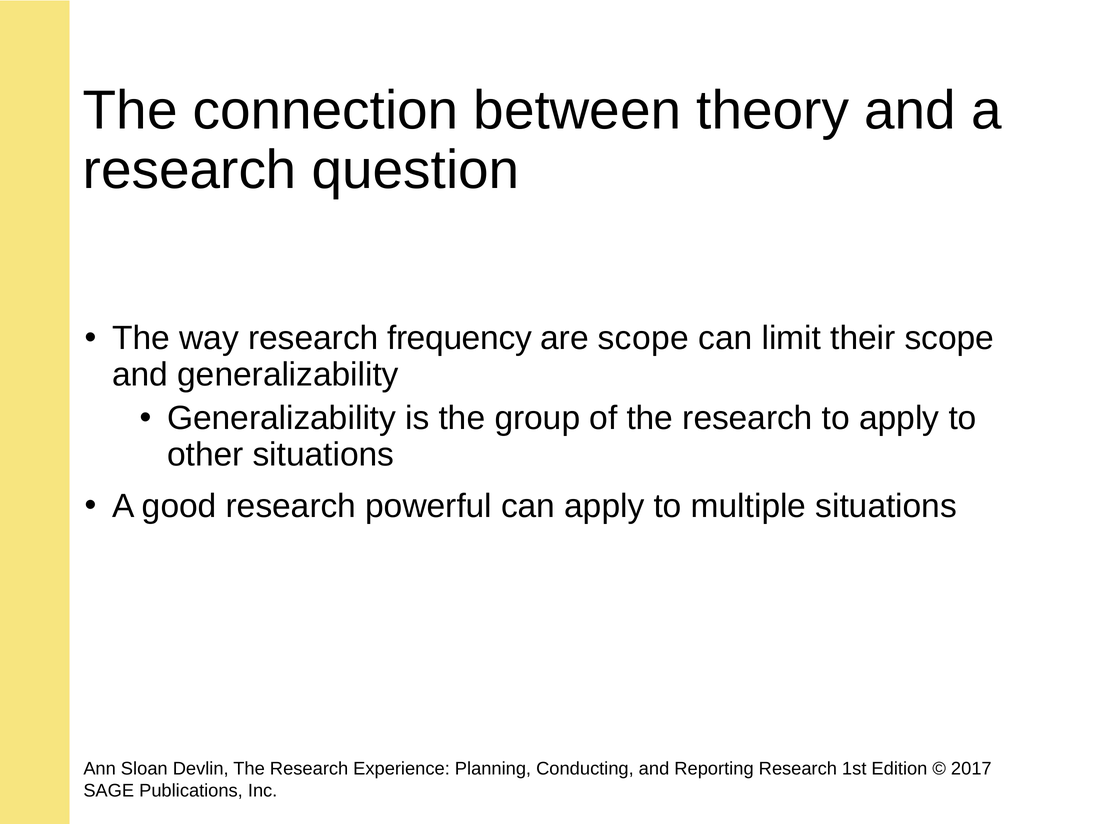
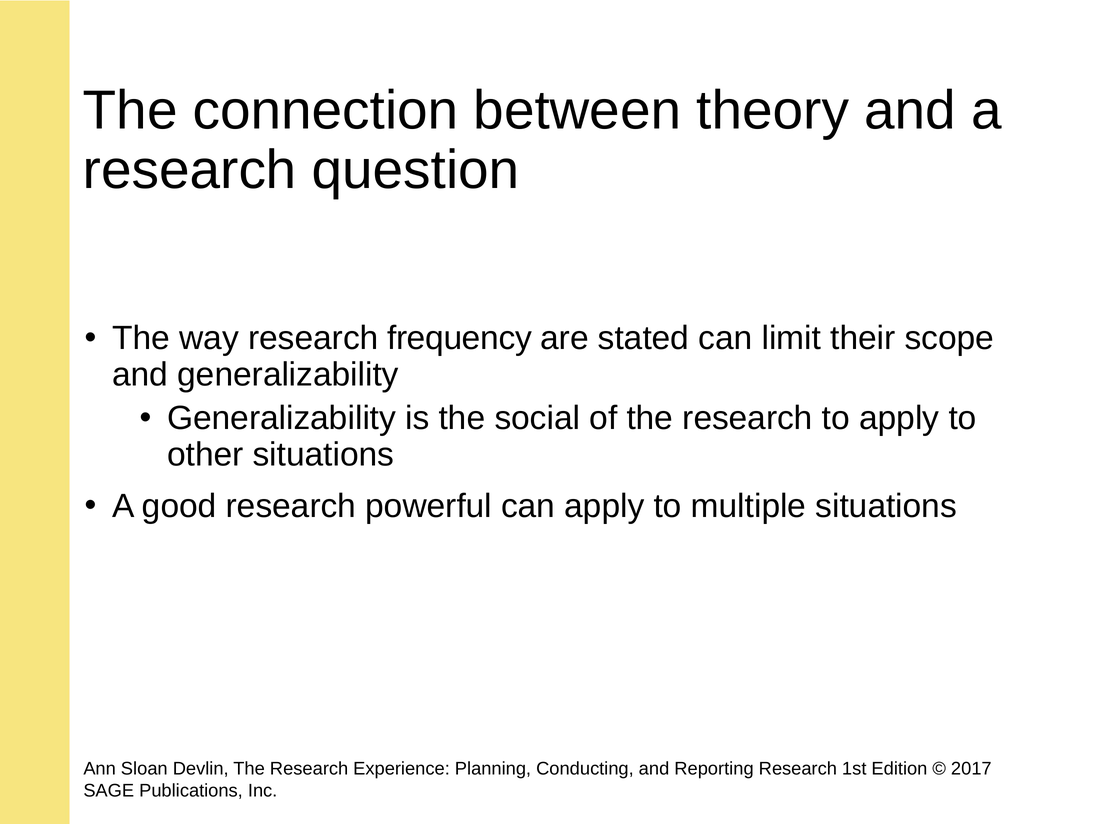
are scope: scope -> stated (643, 338)
group: group -> social (537, 418)
